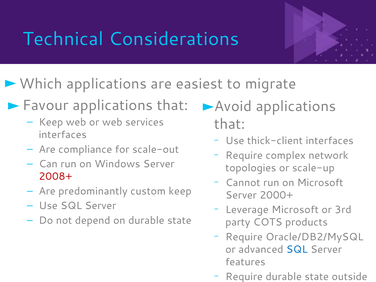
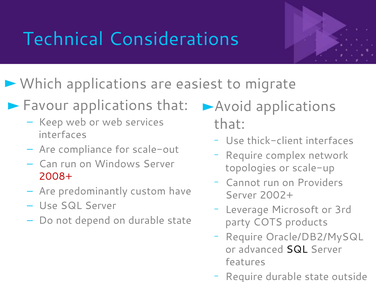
on Microsoft: Microsoft -> Providers (320, 183)
custom keep: keep -> have (180, 191)
2000+: 2000+ -> 2002+ (276, 195)
SQL colour: blue -> black (297, 249)
